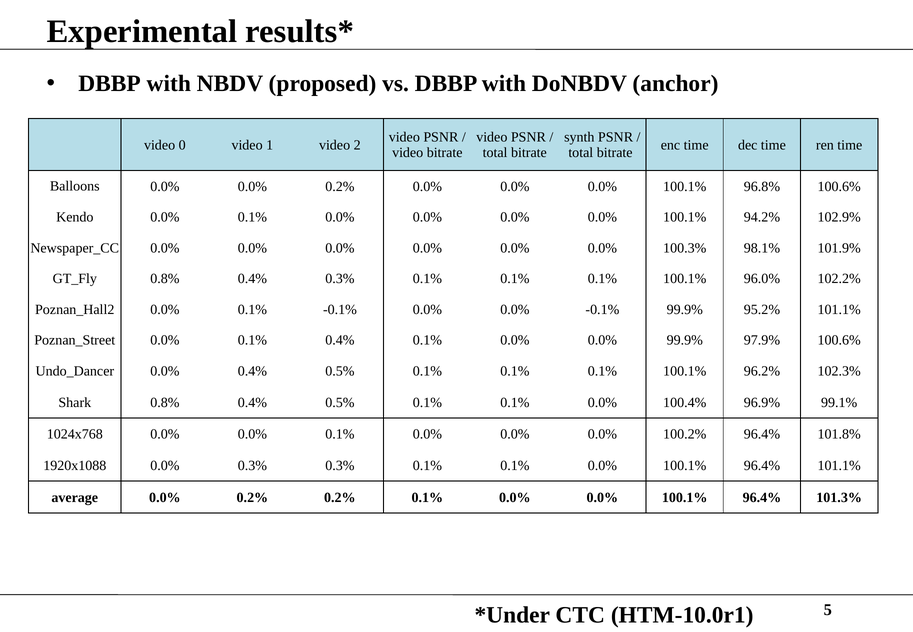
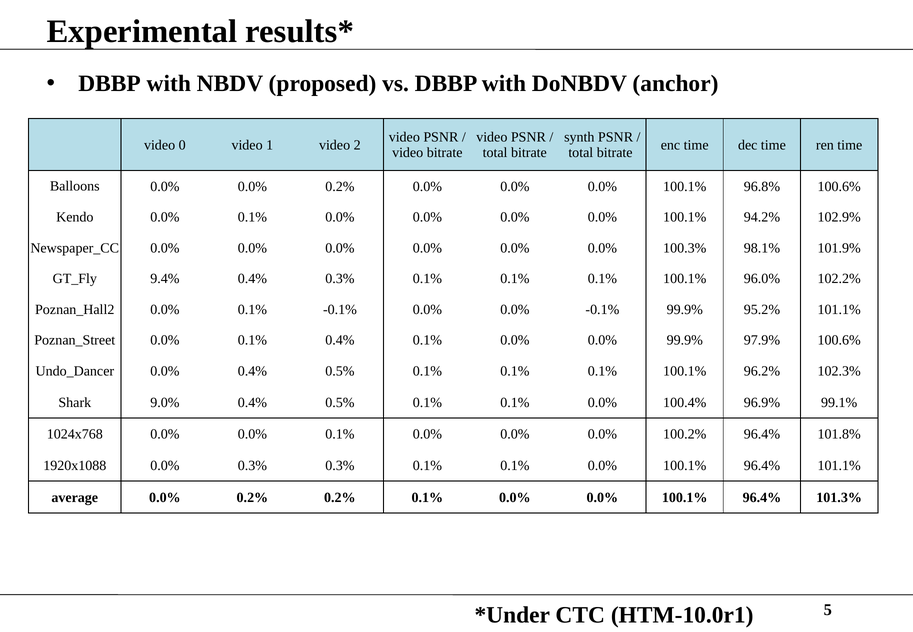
0.8%: 0.8% -> 9.4% (165, 279)
Shark 0.8%: 0.8% -> 9.0% (165, 403)
